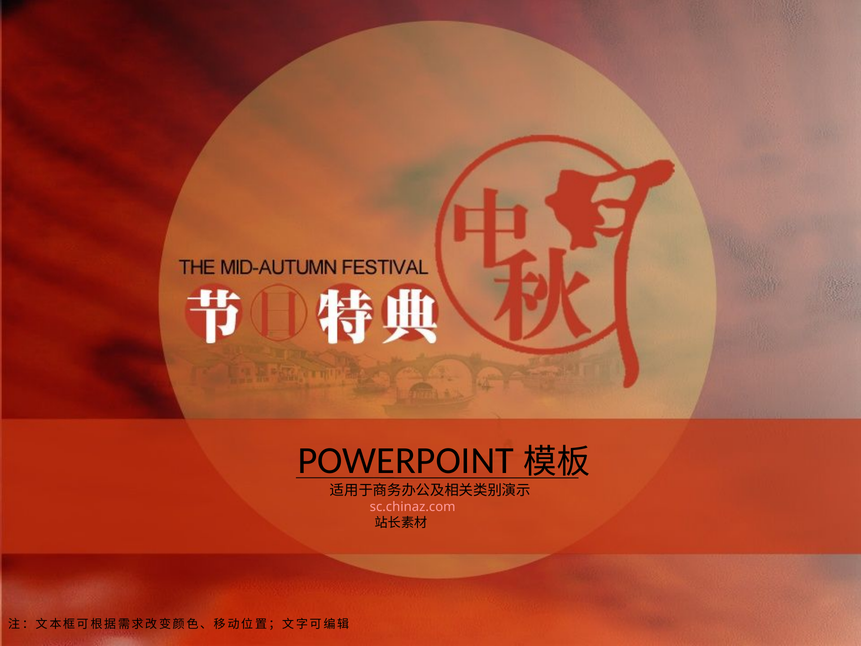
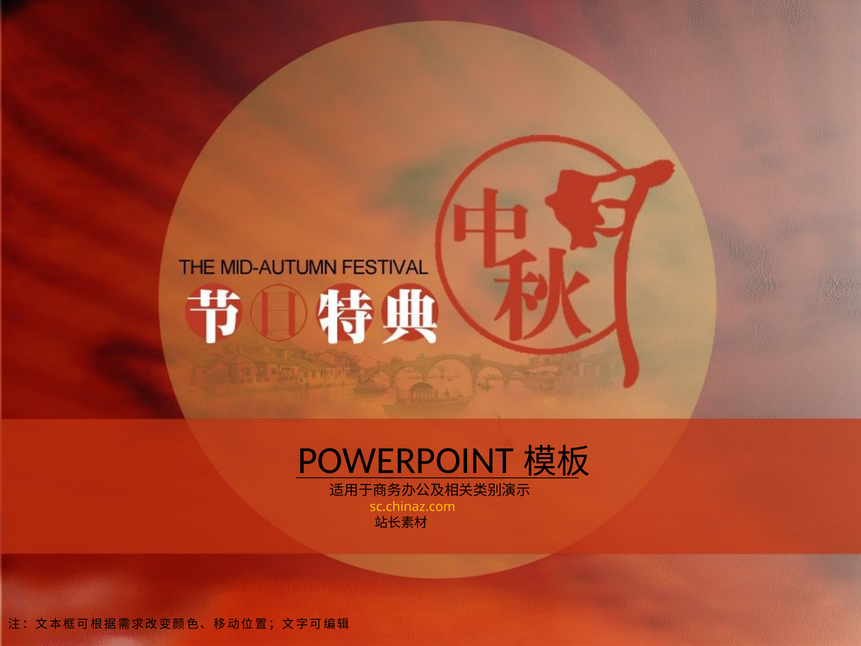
sc.chinaz.com colour: pink -> yellow (413, 507)
